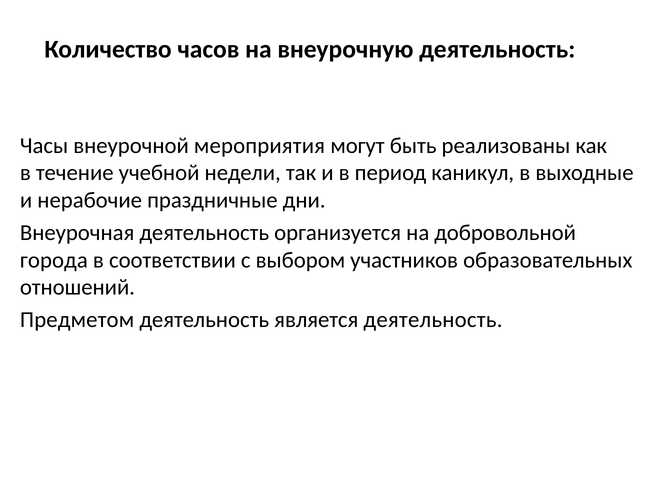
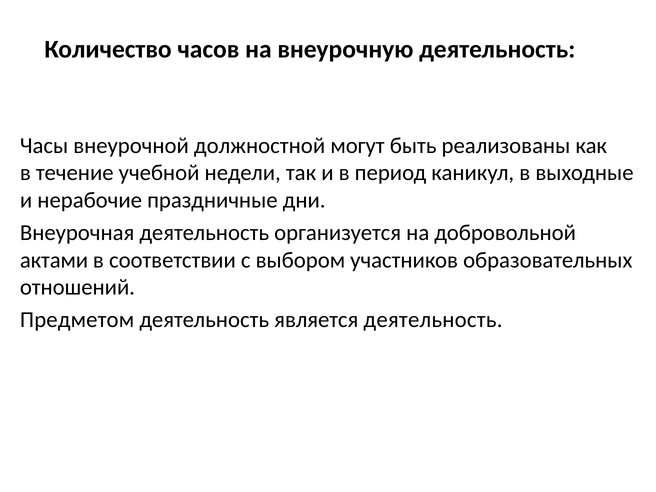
мероприятия: мероприятия -> должностной (260, 146)
города: города -> актами (54, 260)
